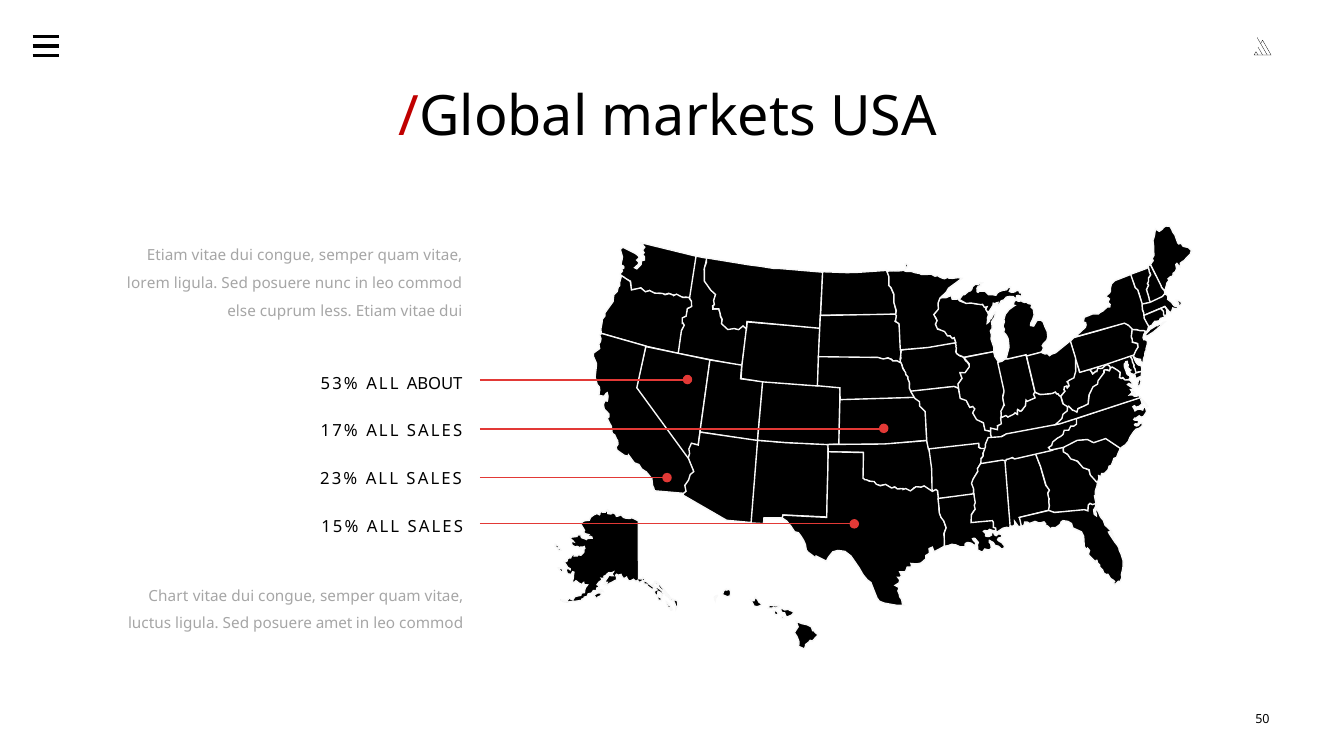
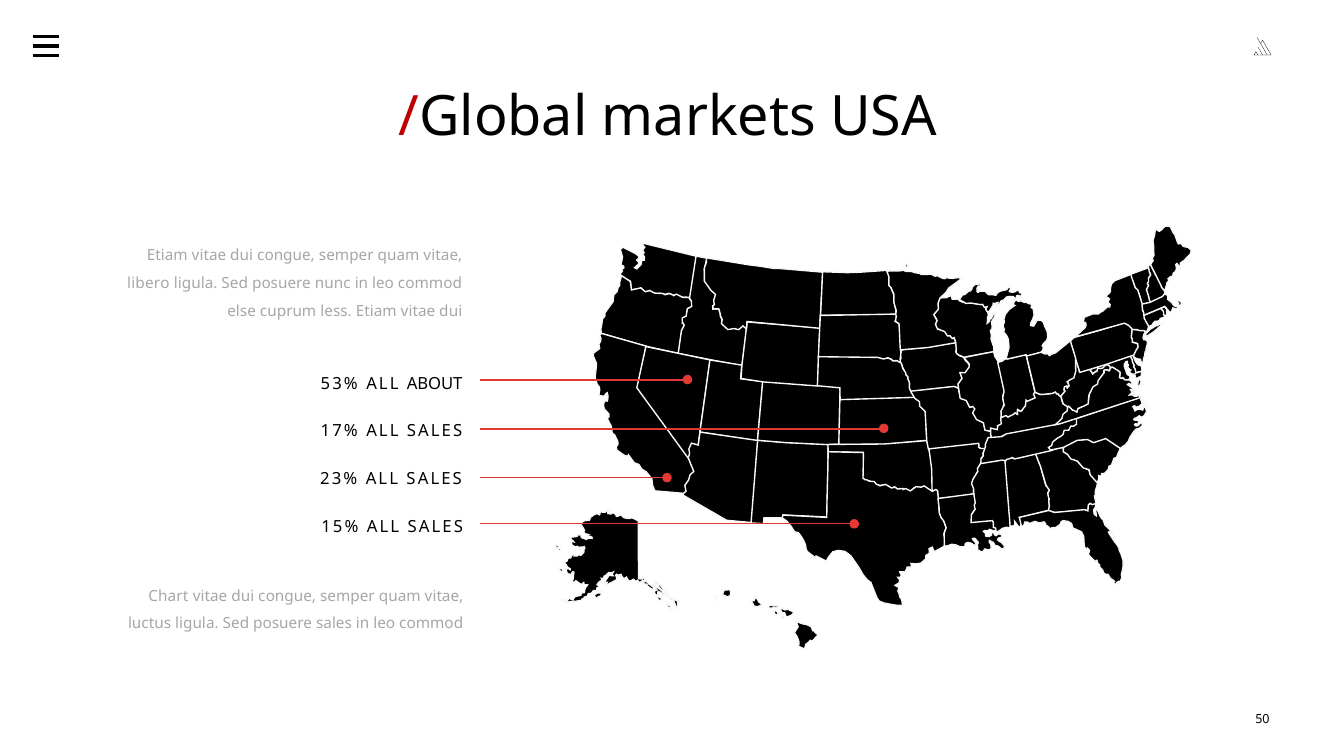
lorem: lorem -> libero (148, 283)
posuere amet: amet -> sales (334, 623)
